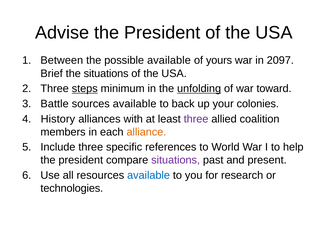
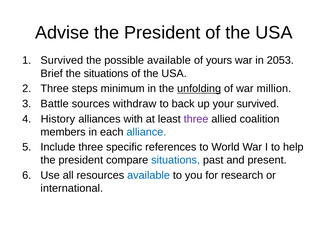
Between: Between -> Survived (62, 60)
2097: 2097 -> 2053 (280, 60)
steps underline: present -> none (85, 89)
toward: toward -> million (274, 89)
sources available: available -> withdraw (135, 104)
your colonies: colonies -> survived (258, 104)
alliance colour: orange -> blue (146, 132)
situations colour: purple -> blue (176, 160)
technologies: technologies -> international (72, 188)
